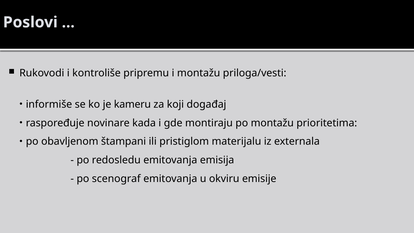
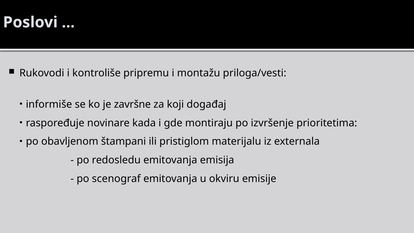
kameru: kameru -> završne (132, 104)
po montažu: montažu -> izvršenje (272, 123)
